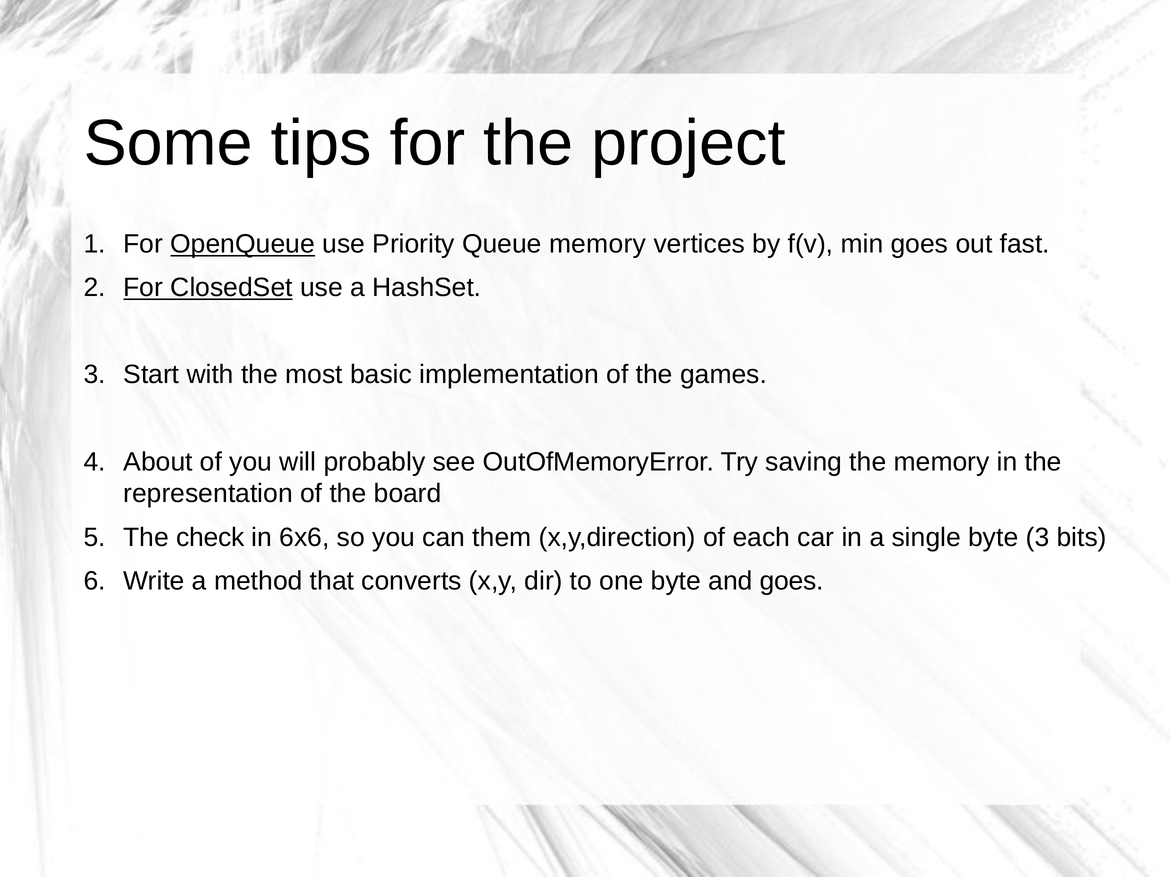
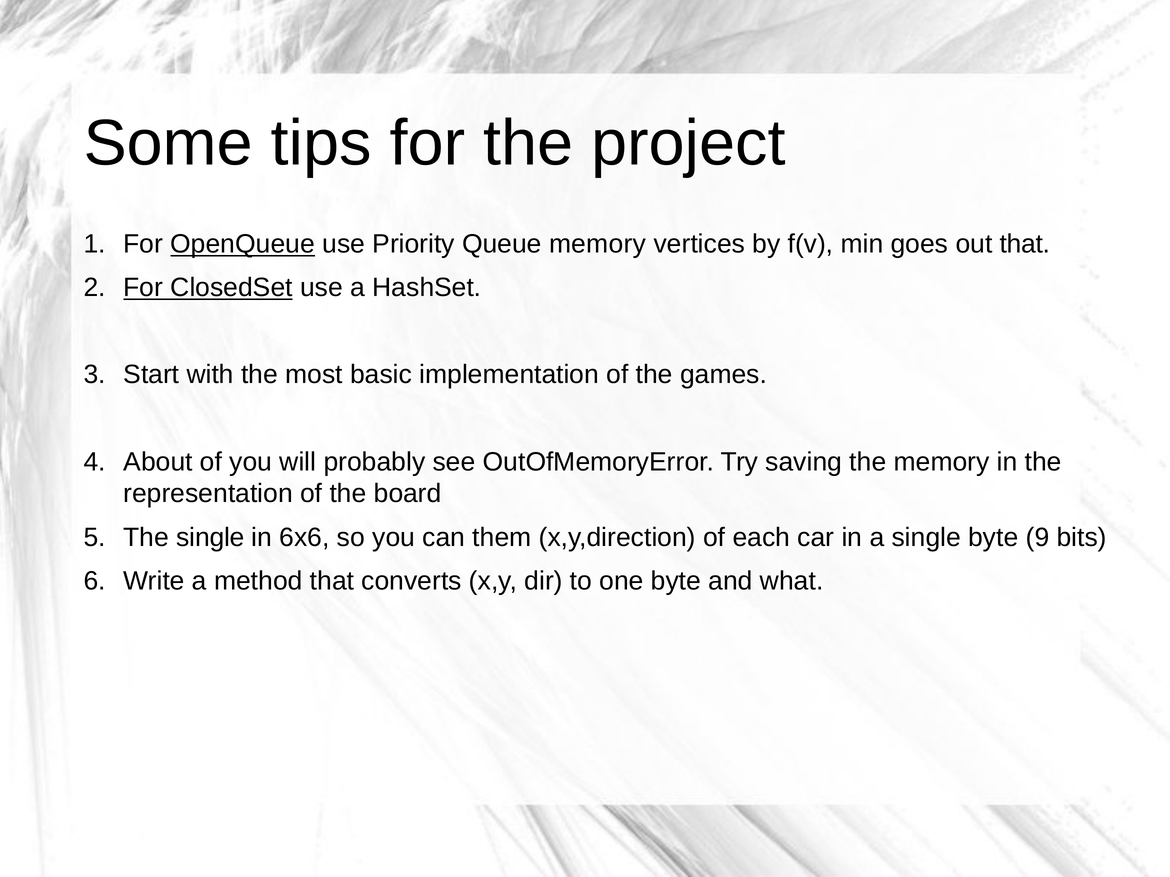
out fast: fast -> that (1025, 244)
The check: check -> single (210, 538)
byte 3: 3 -> 9 (1038, 538)
and goes: goes -> what (792, 581)
